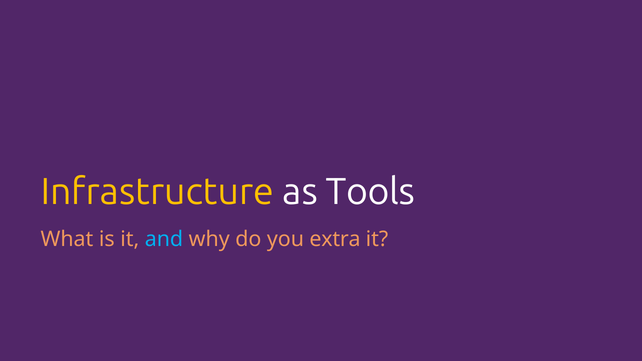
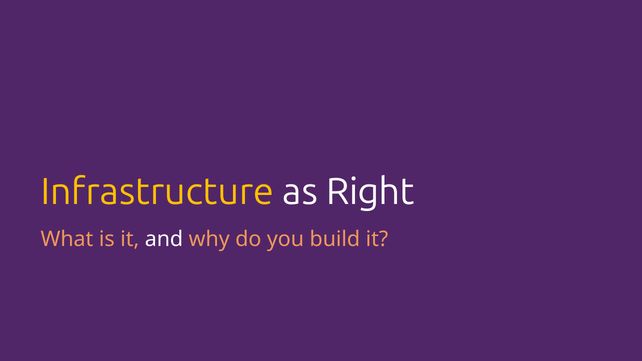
Tools: Tools -> Right (370, 192)
and colour: light blue -> white (164, 239)
extra: extra -> build (335, 239)
